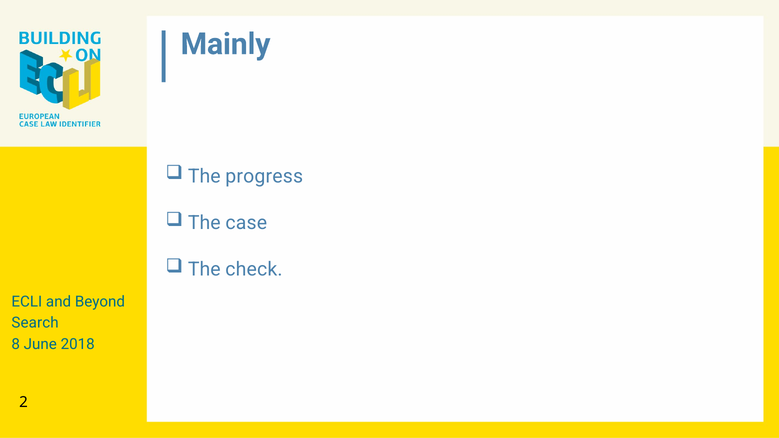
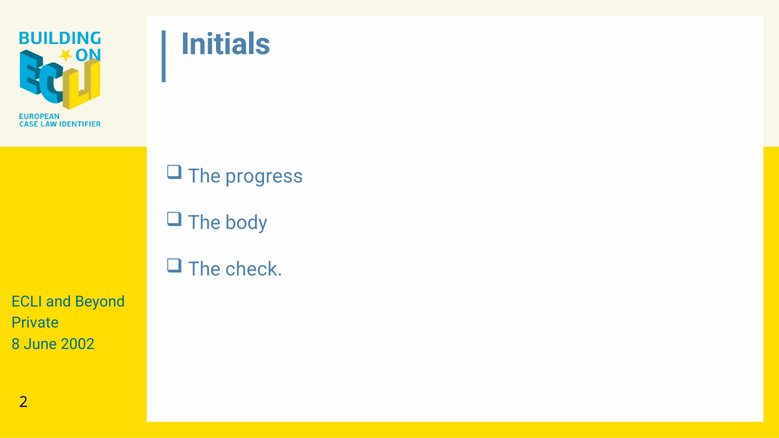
Mainly: Mainly -> Initials (226, 44)
case: case -> body (246, 223)
Search: Search -> Private (35, 323)
2018: 2018 -> 2002 (78, 344)
